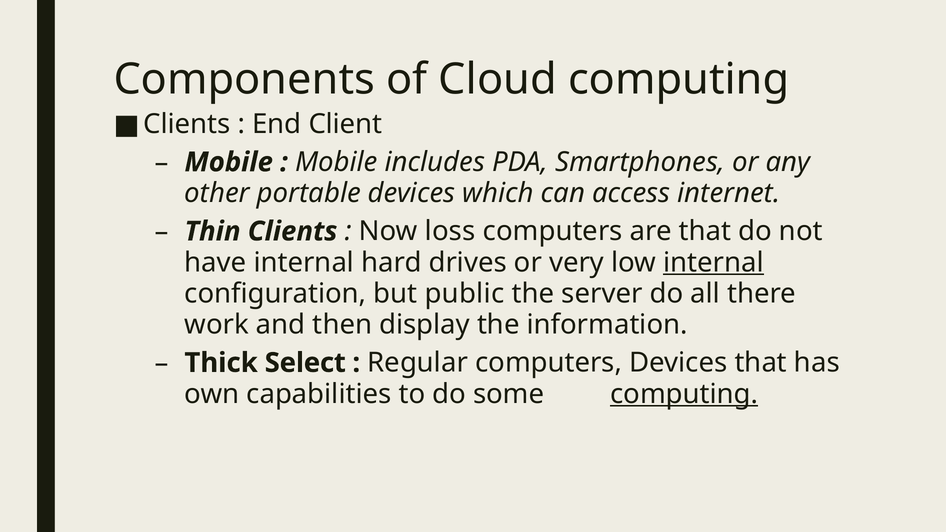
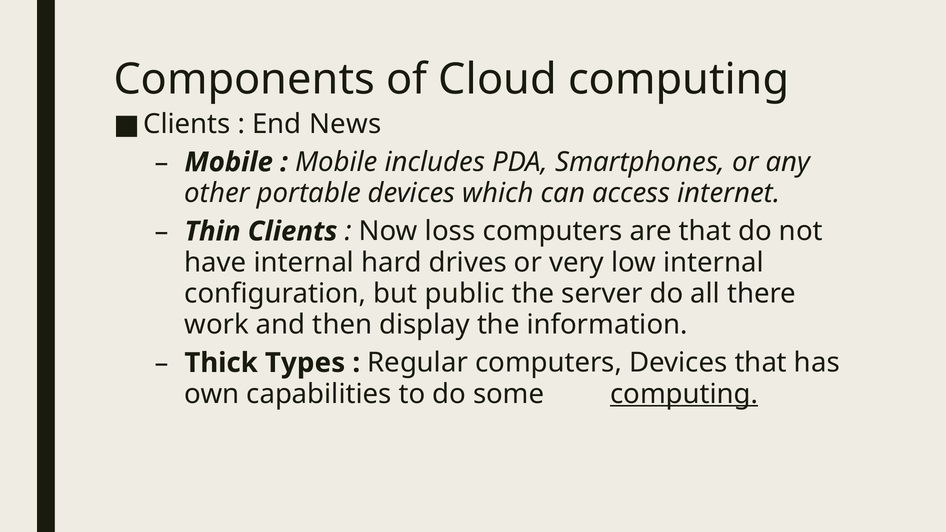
Client: Client -> News (345, 124)
internal underline: present -> none (713, 263)
Select: Select -> Types (305, 363)
